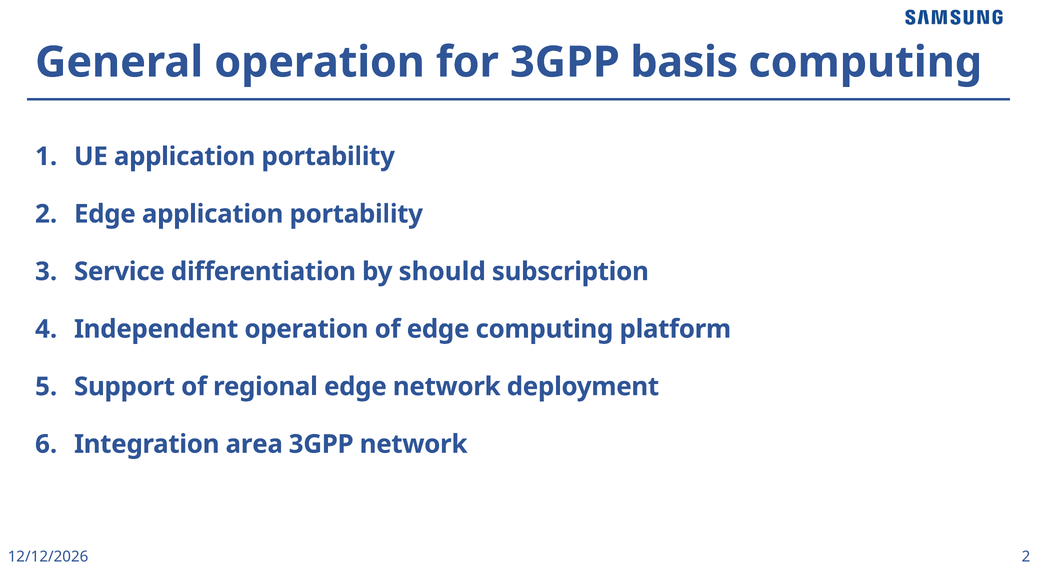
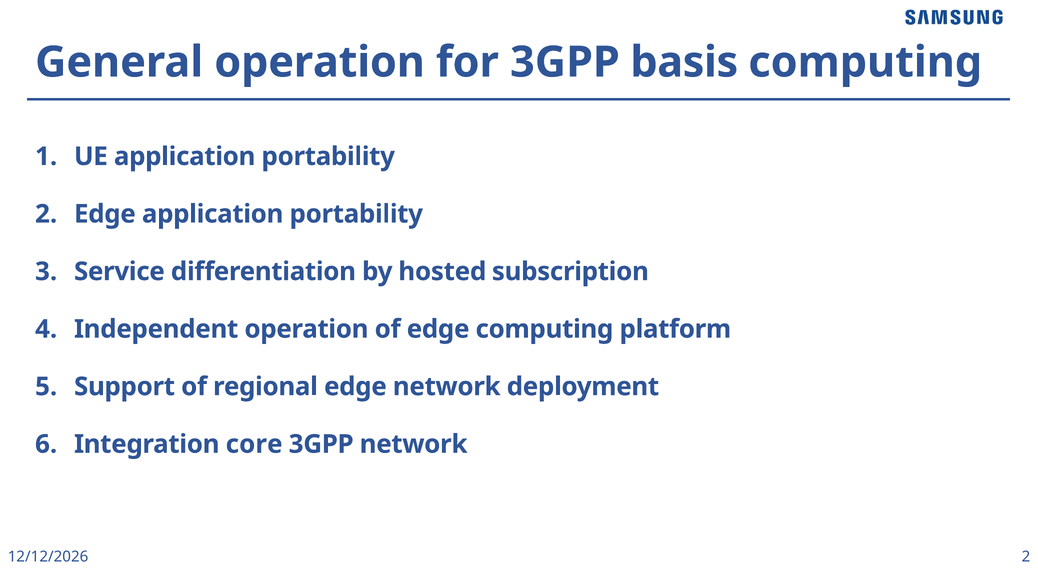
should: should -> hosted (442, 272)
area: area -> core (254, 444)
